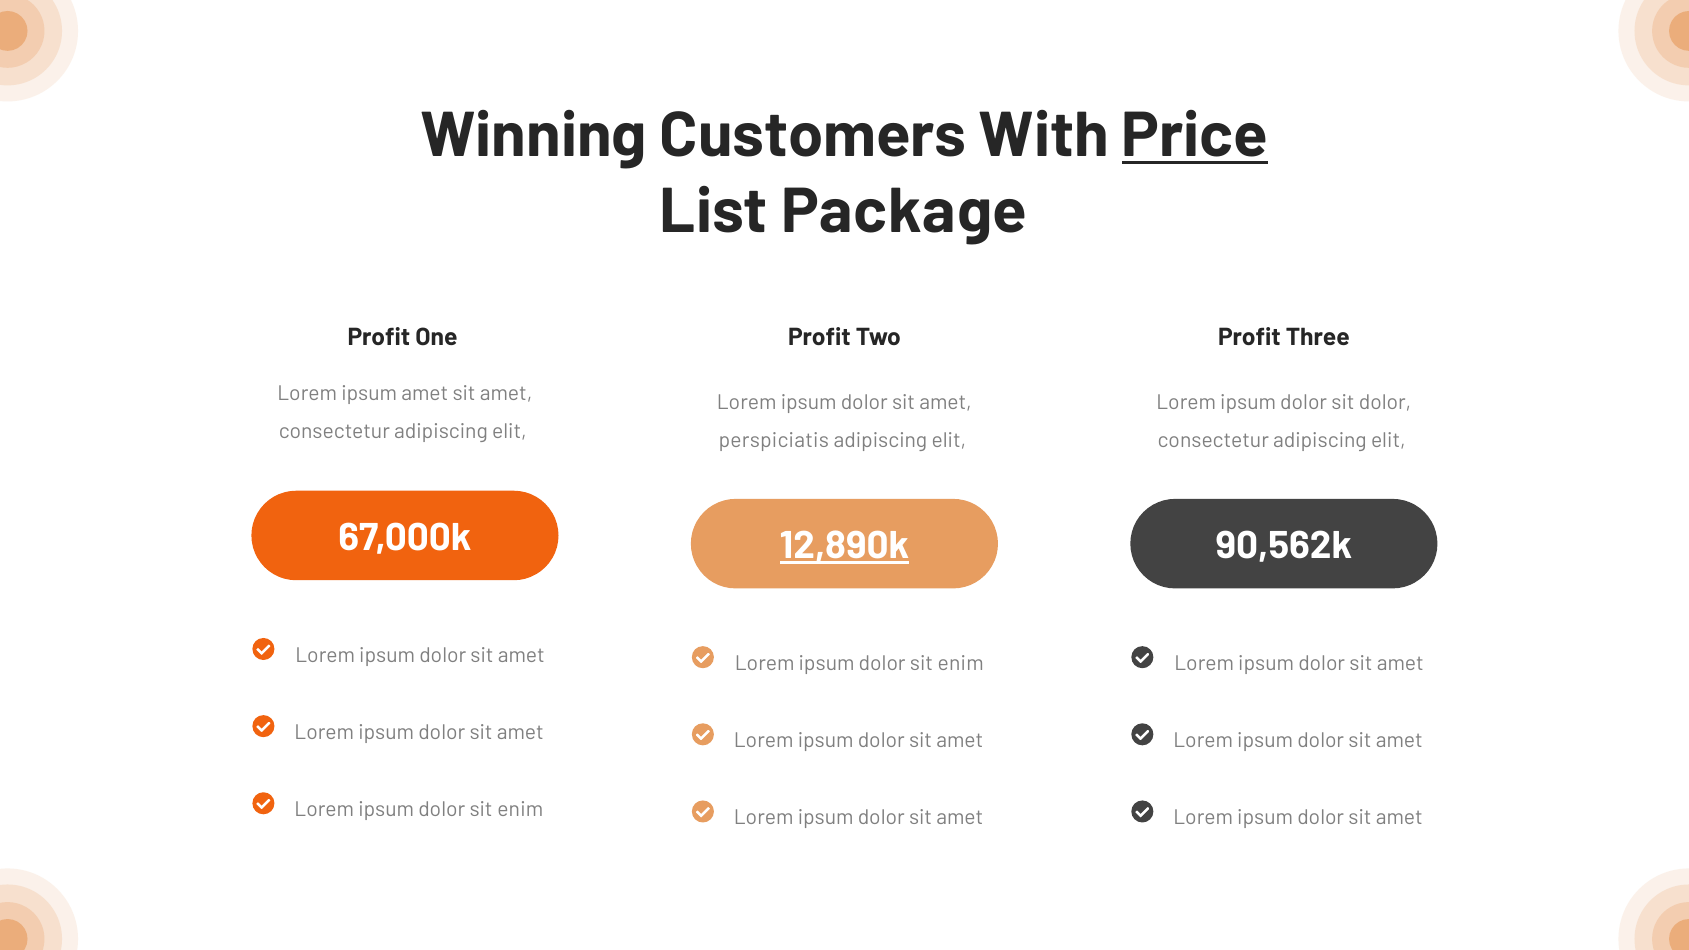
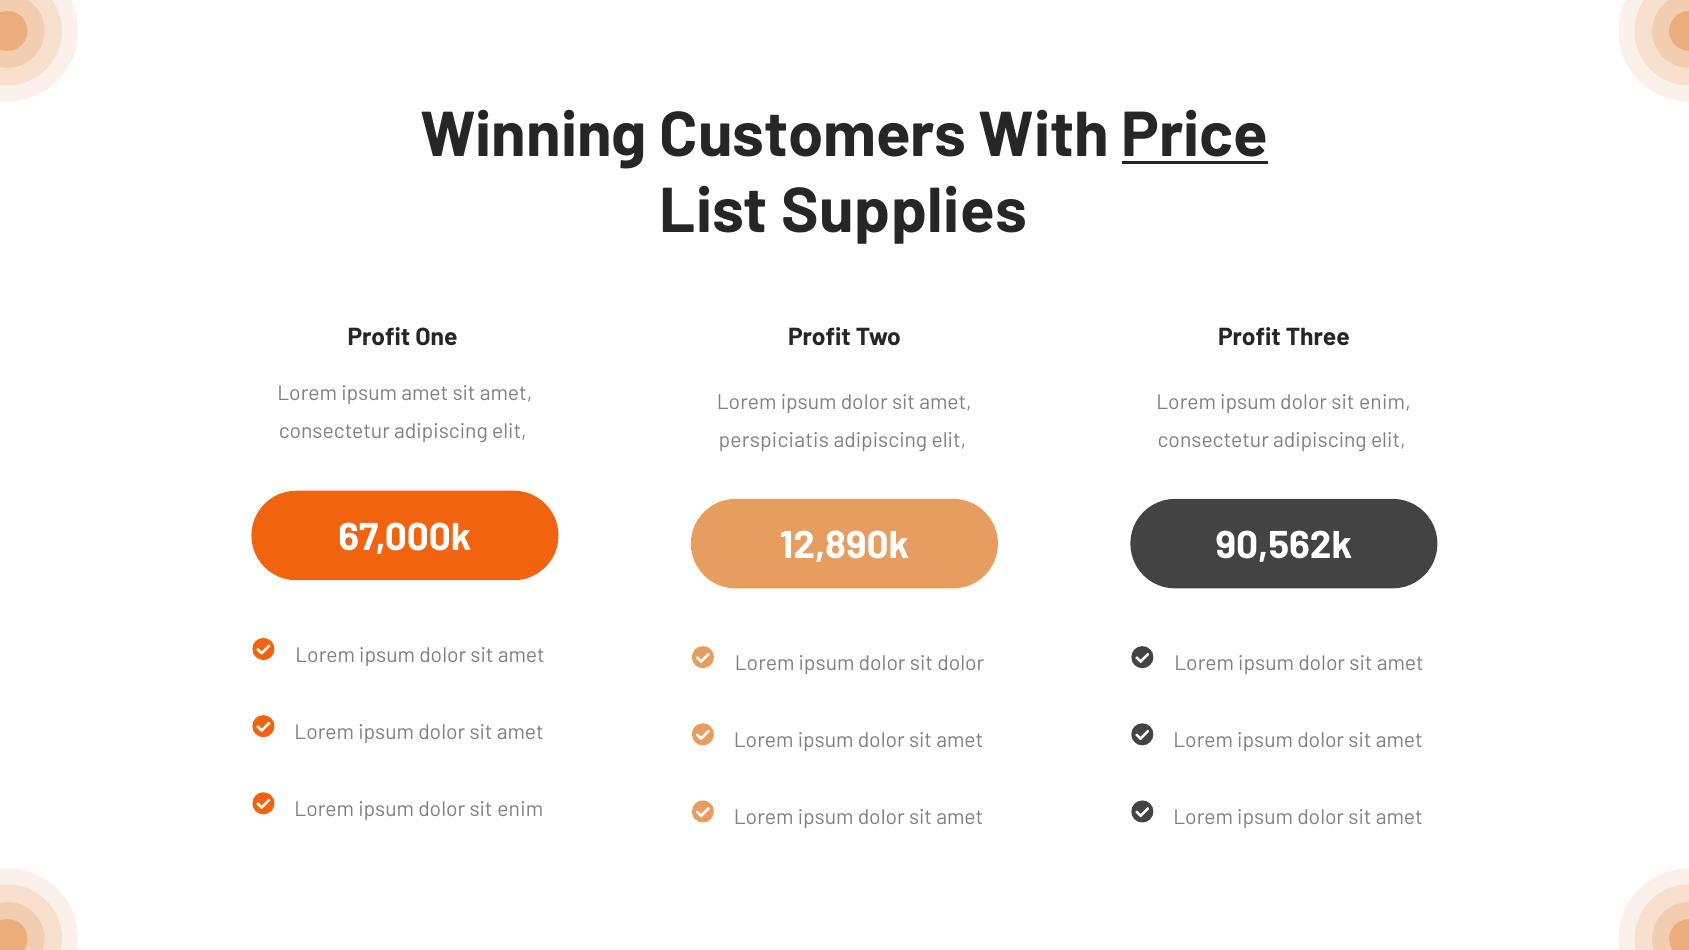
Package: Package -> Supplies (904, 211)
dolor: dolor -> enim (1385, 402)
12,890k underline: present -> none (845, 546)
enim: enim -> dolor (961, 664)
